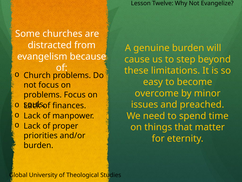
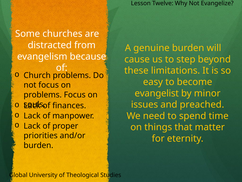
overcome: overcome -> evangelist (157, 93)
